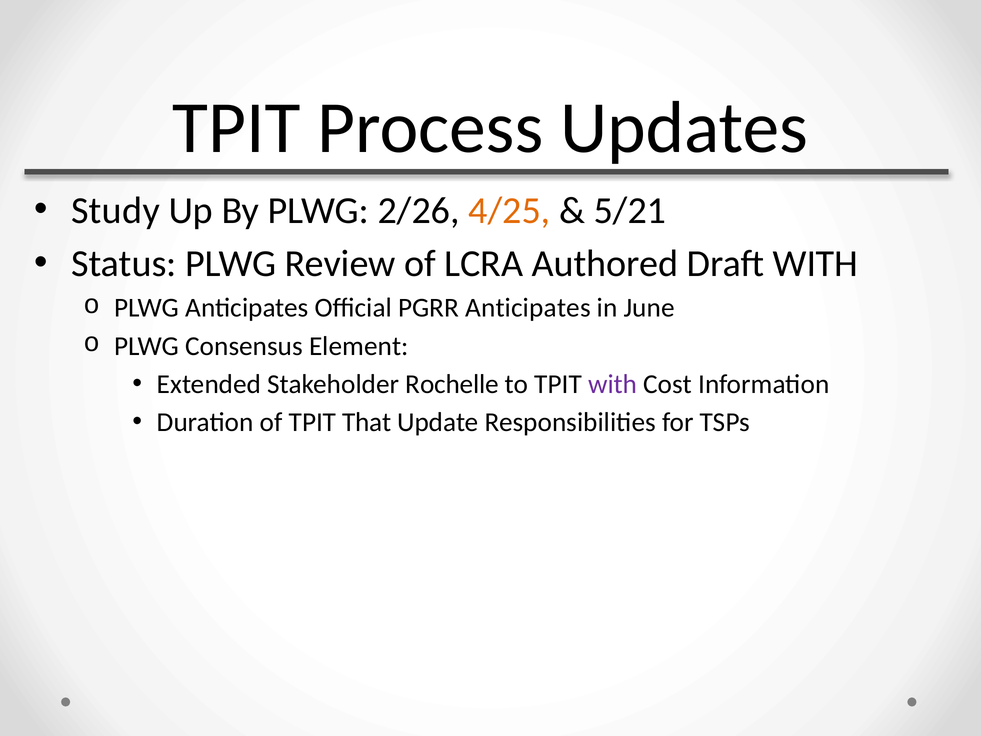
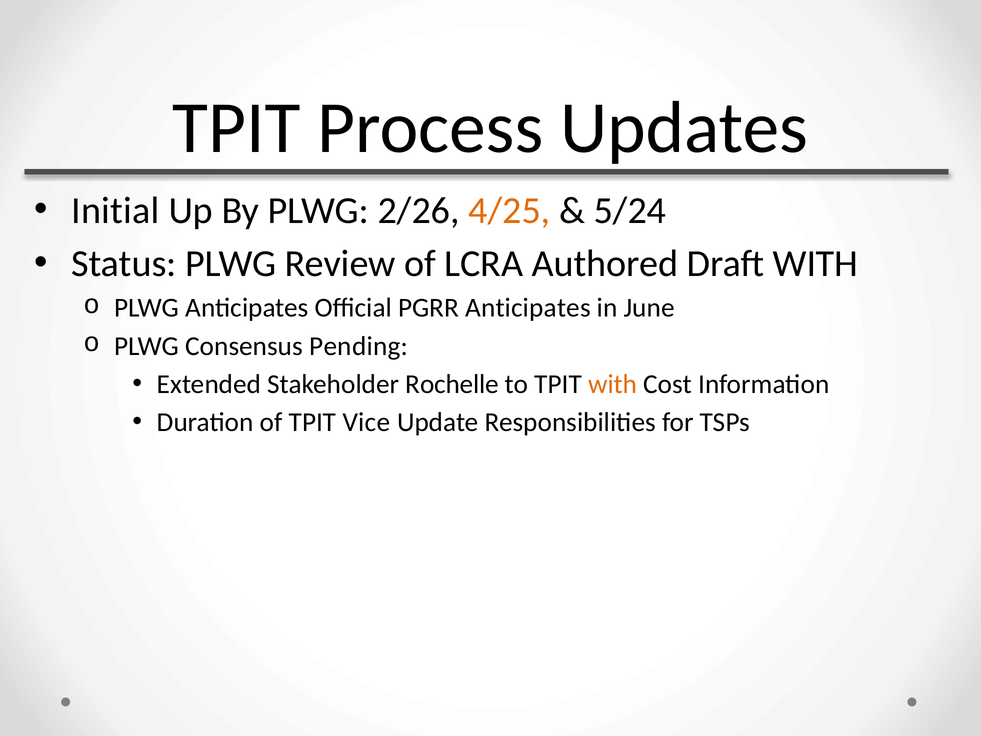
Study: Study -> Initial (115, 210)
5/21: 5/21 -> 5/24 (630, 210)
Element: Element -> Pending (359, 346)
with colour: purple -> orange (613, 384)
That: That -> Vice (367, 422)
